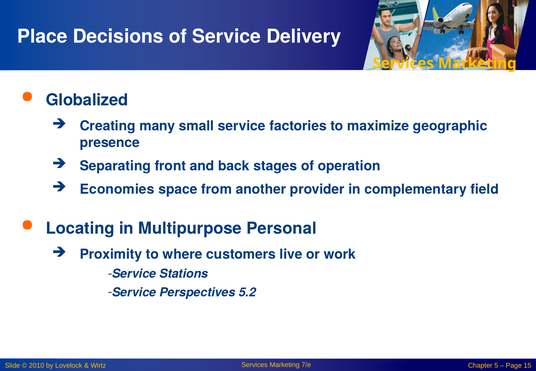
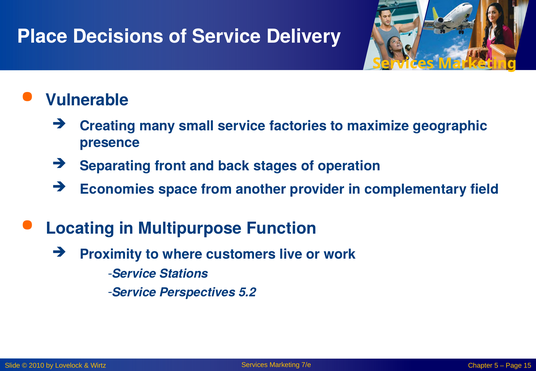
Globalized: Globalized -> Vulnerable (87, 100)
Personal: Personal -> Function (282, 228)
